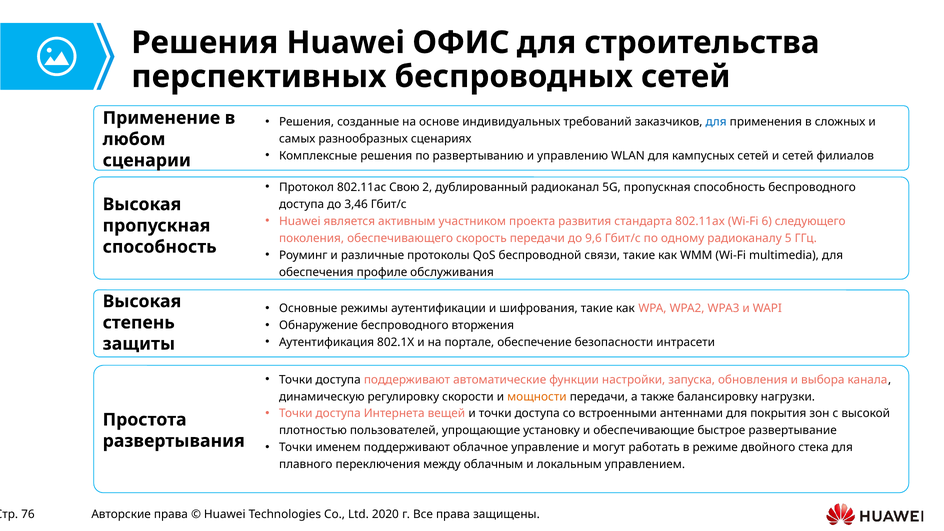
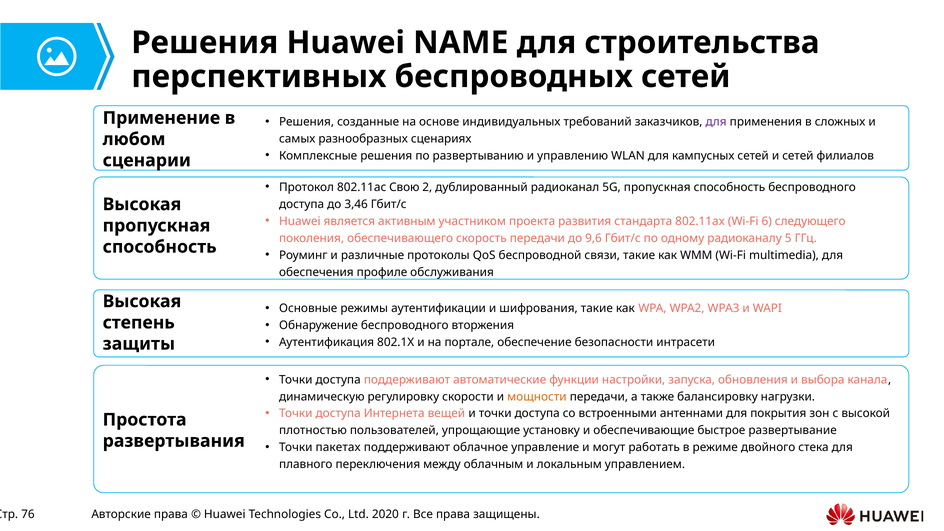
ОФИС: ОФИС -> NAME (461, 43)
для colour: blue -> purple (716, 122)
именем: именем -> пакетах (338, 448)
